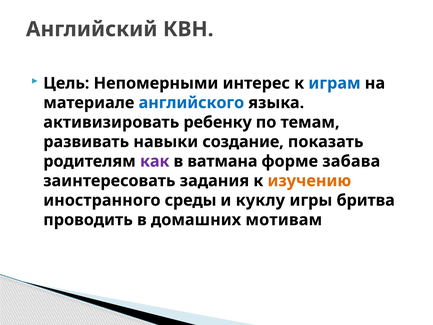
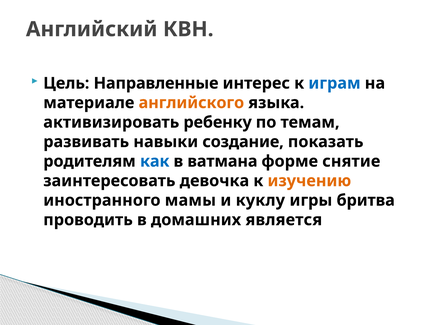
Непомерными: Непомерными -> Направленные (156, 83)
английского colour: blue -> orange (191, 103)
как colour: purple -> blue (155, 161)
забава: забава -> снятие (351, 161)
задания: задания -> девочка (214, 181)
среды: среды -> мамы (190, 200)
мотивам: мотивам -> является (284, 220)
